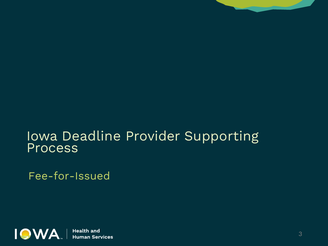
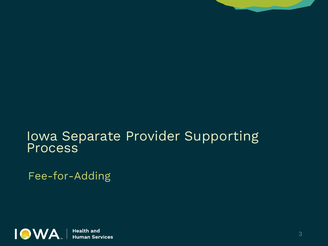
Deadline: Deadline -> Separate (91, 136)
Fee-for-Issued: Fee-for-Issued -> Fee-for-Adding (69, 176)
